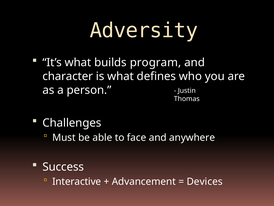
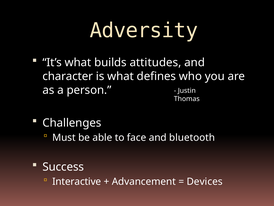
program: program -> attitudes (155, 62)
anywhere: anywhere -> bluetooth (192, 137)
